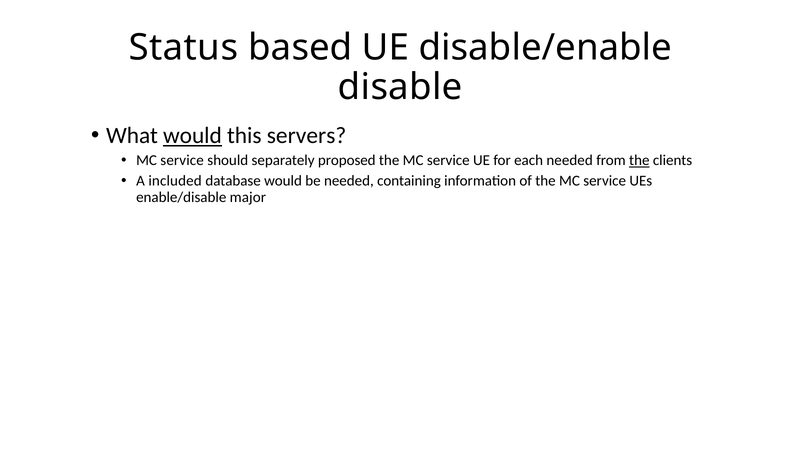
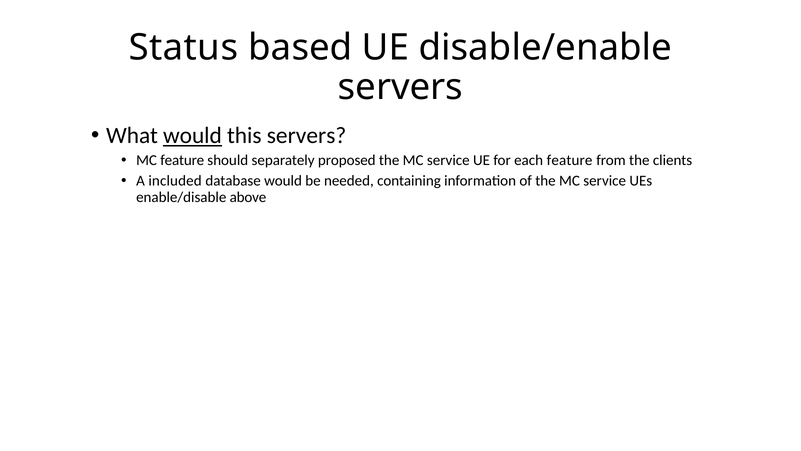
disable: disable -> servers (400, 87)
service: service -> feature (182, 160)
each needed: needed -> feature (570, 160)
the underline: present -> none (639, 160)
major: major -> above (248, 197)
